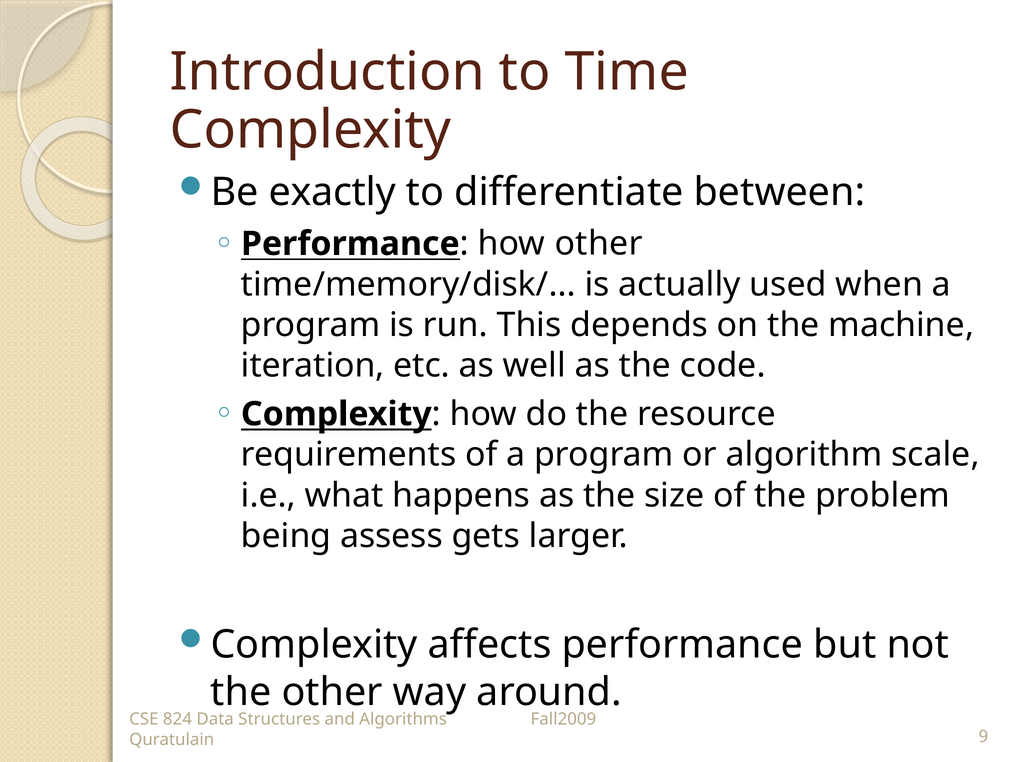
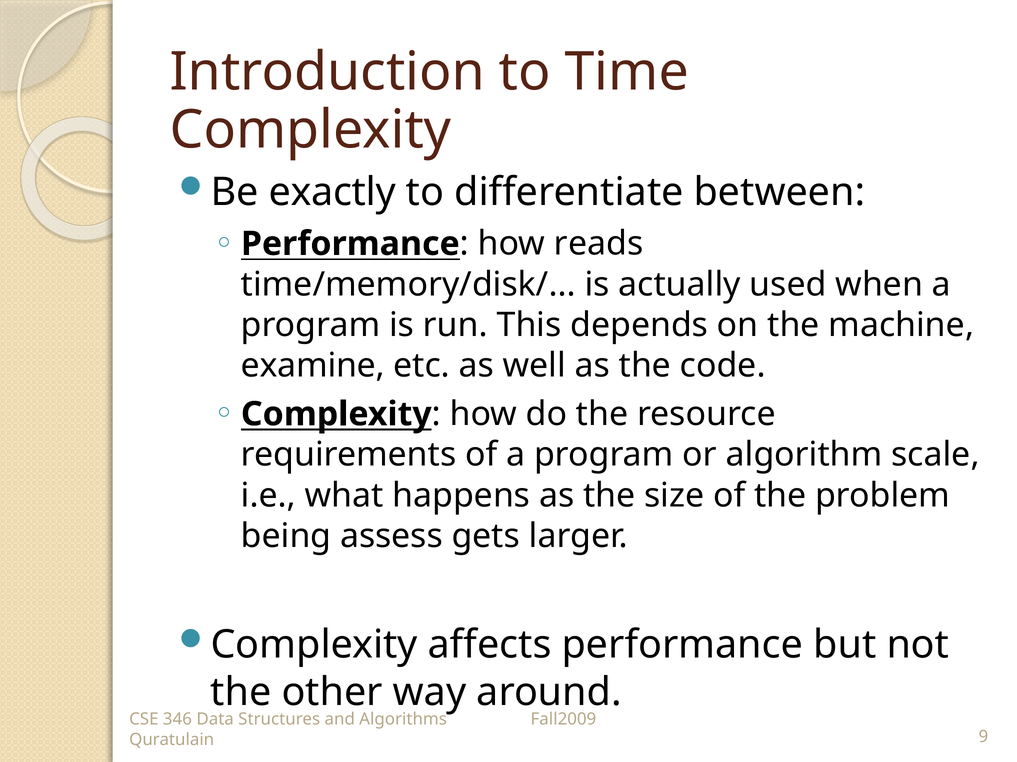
how other: other -> reads (599, 244)
iteration: iteration -> examine (313, 366)
824: 824 -> 346 (177, 720)
